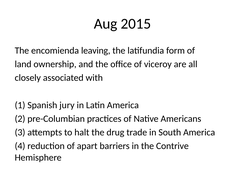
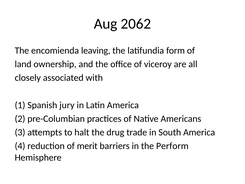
2015: 2015 -> 2062 (136, 24)
apart: apart -> merit (87, 146)
Contrive: Contrive -> Perform (172, 146)
